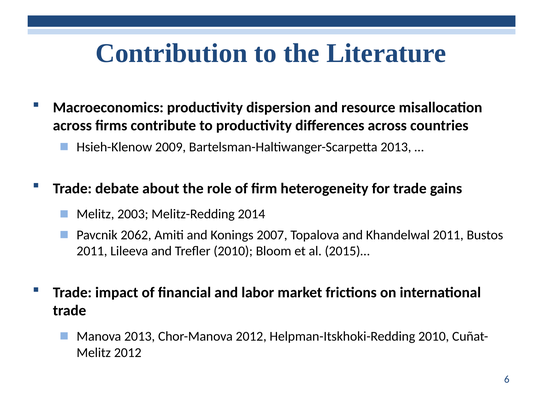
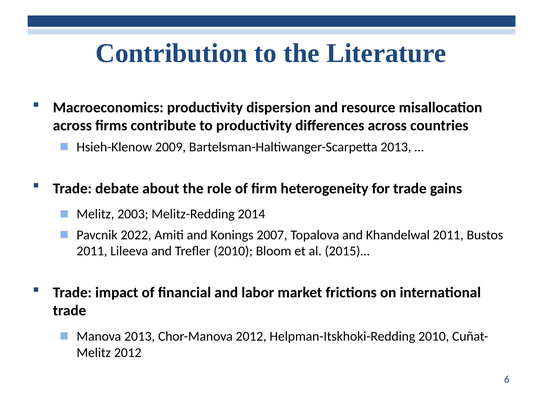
2062: 2062 -> 2022 (136, 235)
